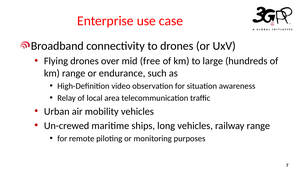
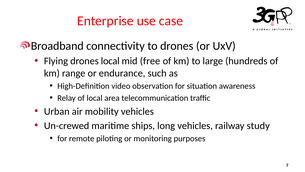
drones over: over -> local (110, 61)
railway range: range -> study (258, 125)
